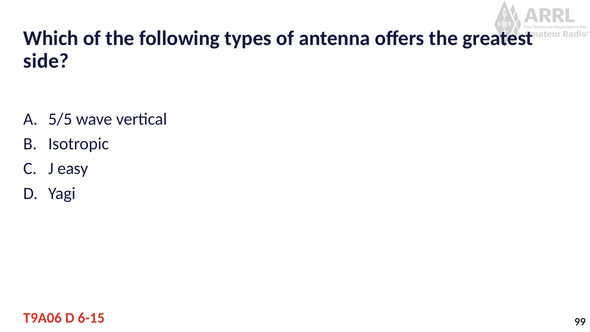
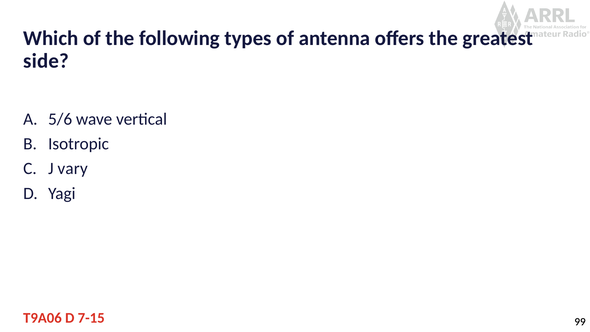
5/5: 5/5 -> 5/6 (60, 119)
easy: easy -> vary (73, 169)
6-15: 6-15 -> 7-15 (91, 318)
